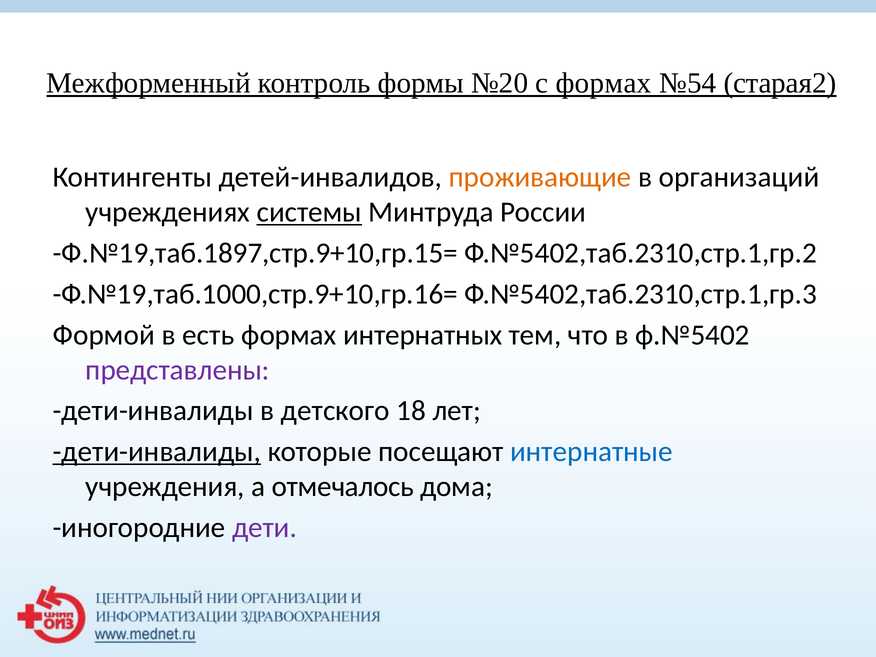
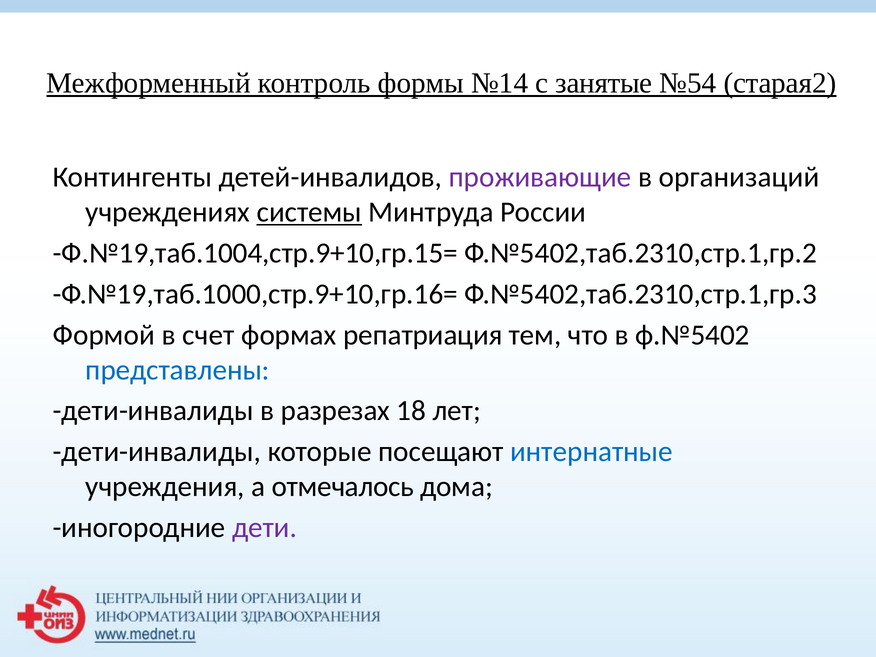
№20: №20 -> №14 (500, 83)
с формах: формах -> занятые (604, 83)
проживающие colour: orange -> purple (540, 177)
Ф.№19,таб.1897,стр.9+10,гр.15=: Ф.№19,таб.1897,стр.9+10,гр.15= -> Ф.№19,таб.1004,стр.9+10,гр.15= (255, 253)
есть: есть -> счет (208, 335)
интернатных: интернатных -> репатриация (423, 335)
представлены colour: purple -> blue (178, 370)
детского: детского -> разрезах (335, 411)
дети-инвалиды underline: present -> none (157, 452)
